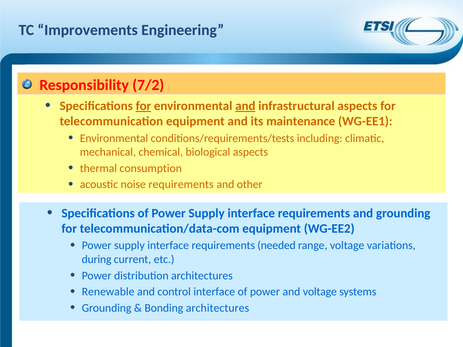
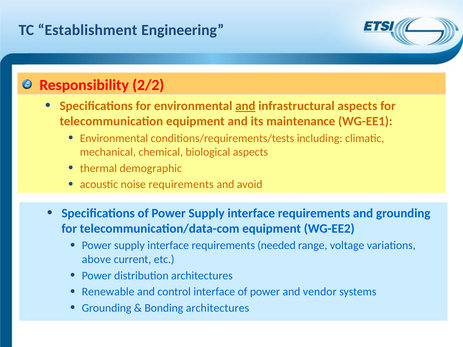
Improvements: Improvements -> Establishment (88, 30)
7/2: 7/2 -> 2/2 (148, 85)
for underline: present -> none (143, 106)
consumption: consumption -> demographic (151, 168)
other: other -> avoid (250, 185)
during: during -> above (96, 260)
and voltage: voltage -> vendor (320, 292)
